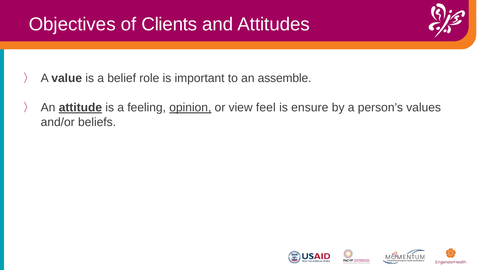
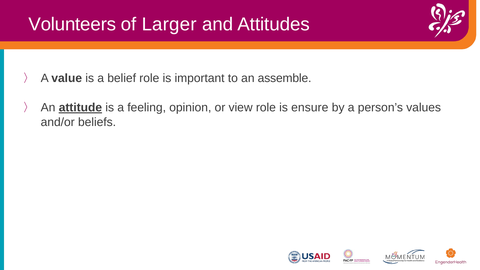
Objectives: Objectives -> Volunteers (72, 24)
Clients: Clients -> Larger (169, 24)
opinion underline: present -> none (190, 108)
view feel: feel -> role (266, 108)
